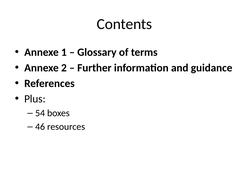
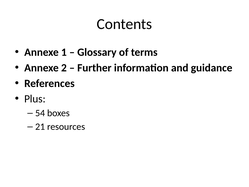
46: 46 -> 21 (40, 127)
